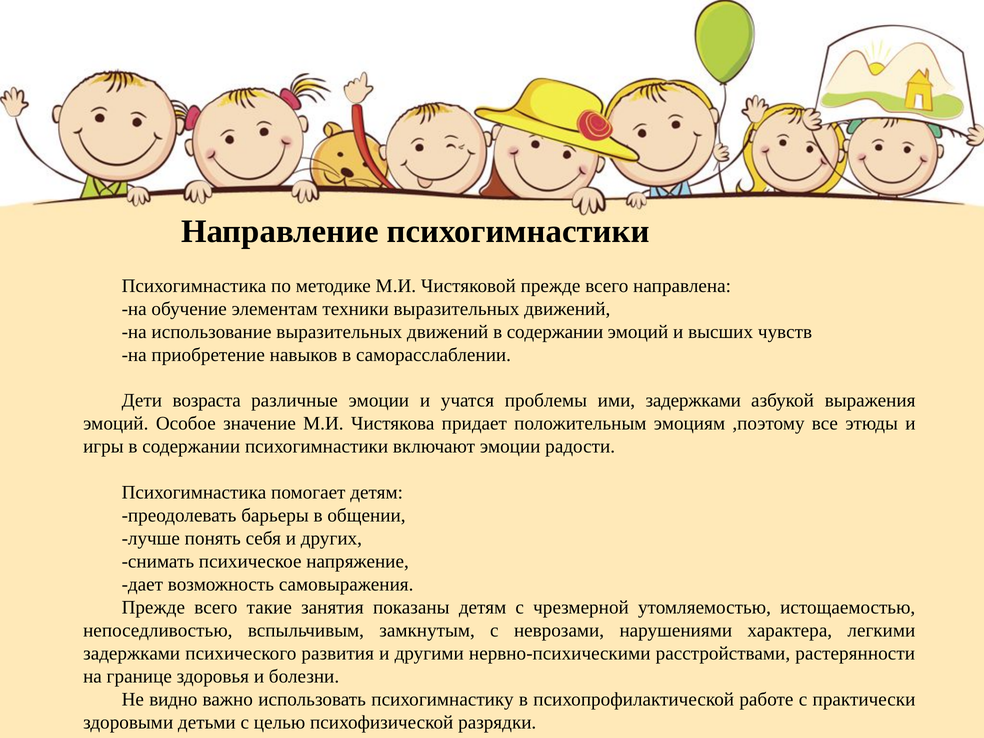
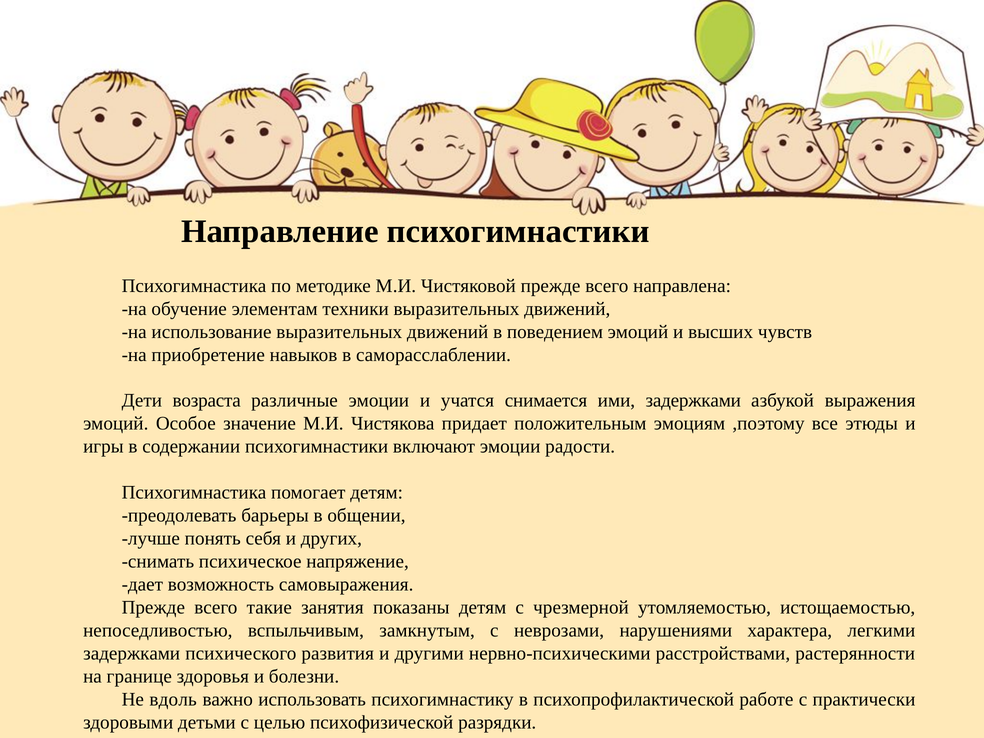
движений в содержании: содержании -> поведением (555, 332)
проблемы: проблемы -> снимается (546, 401)
видно: видно -> вдоль (173, 699)
